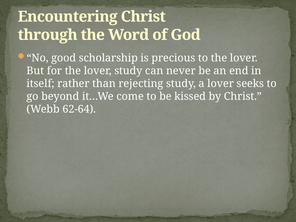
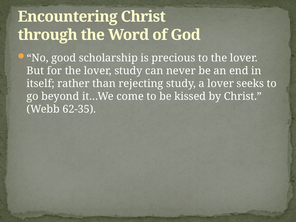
62-64: 62-64 -> 62-35 (79, 109)
